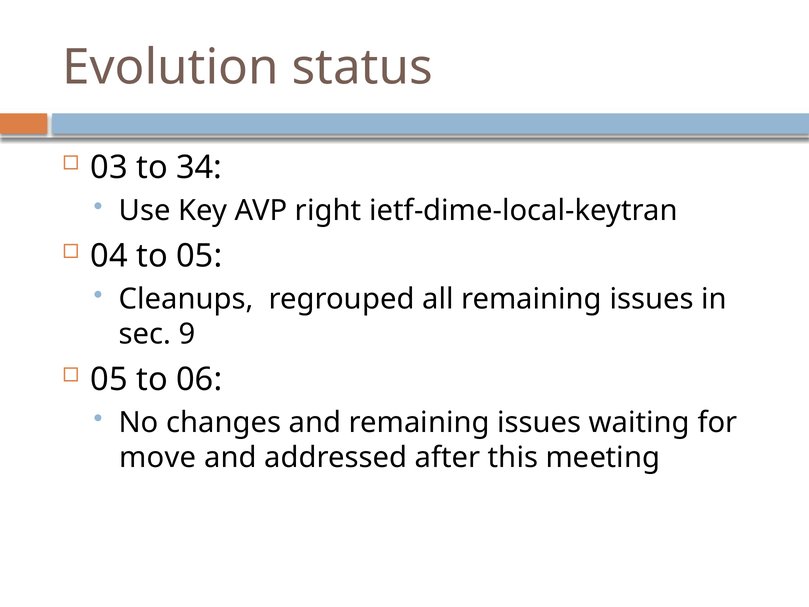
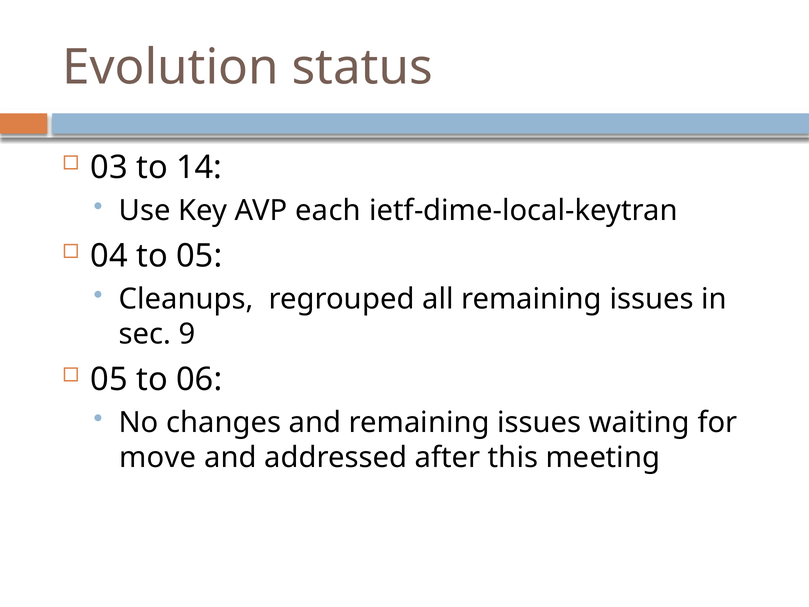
34: 34 -> 14 (199, 167)
right: right -> each (328, 211)
